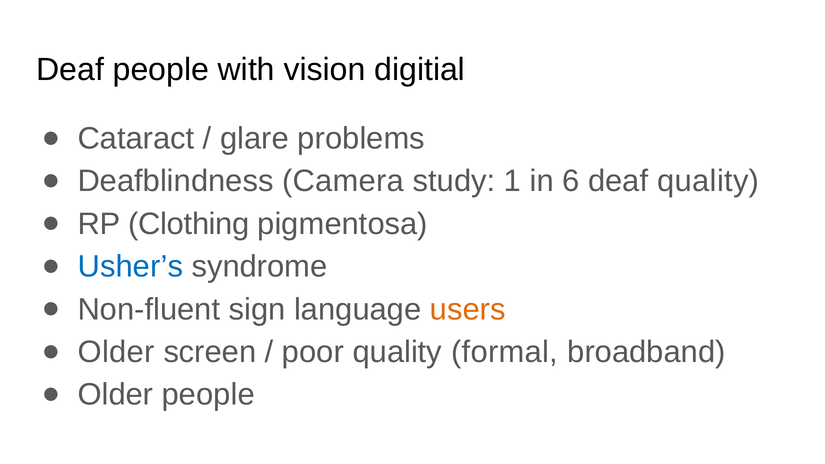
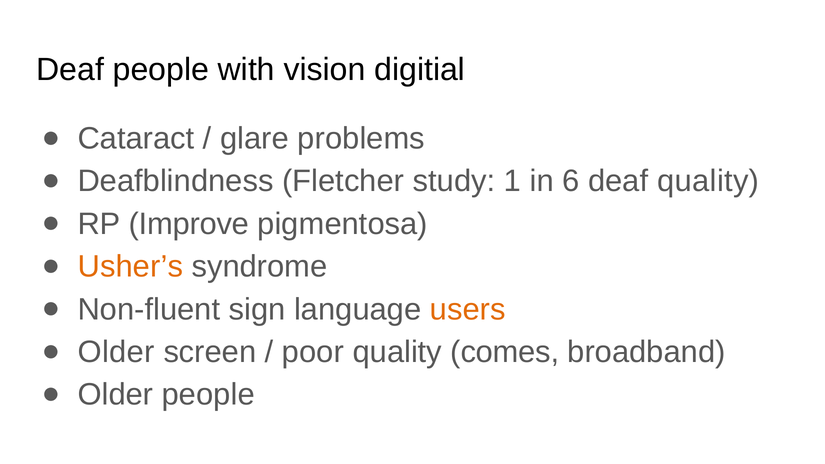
Camera: Camera -> Fletcher (343, 181)
Clothing: Clothing -> Improve (189, 224)
Usher’s colour: blue -> orange (130, 267)
formal: formal -> comes (505, 352)
